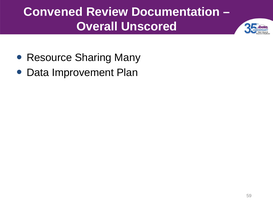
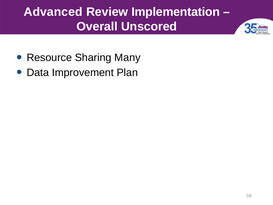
Convened: Convened -> Advanced (53, 12)
Documentation: Documentation -> Implementation (176, 12)
